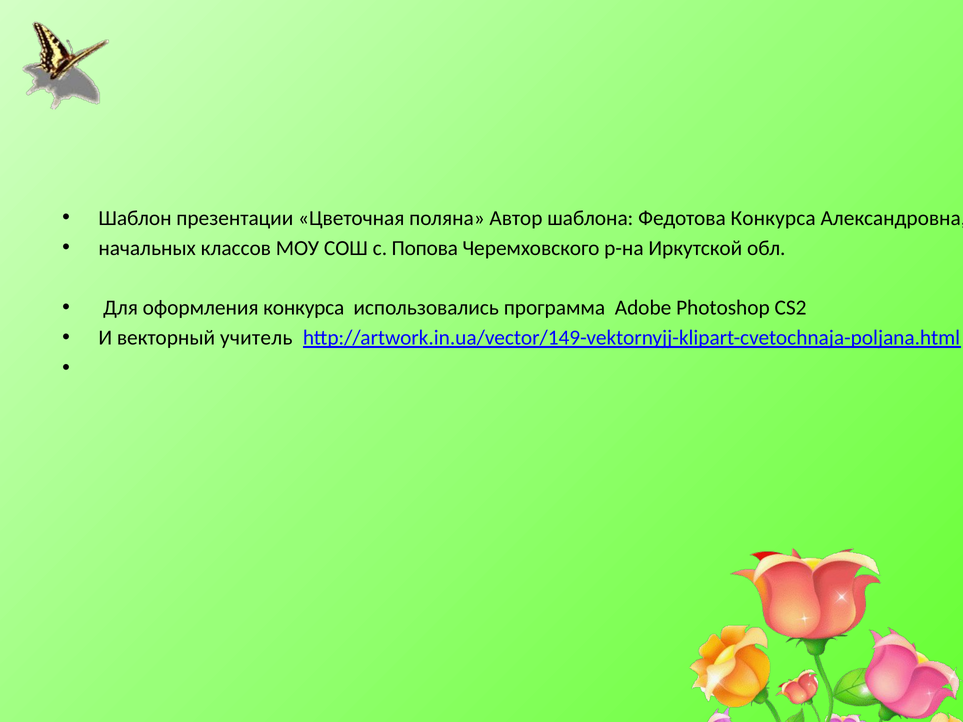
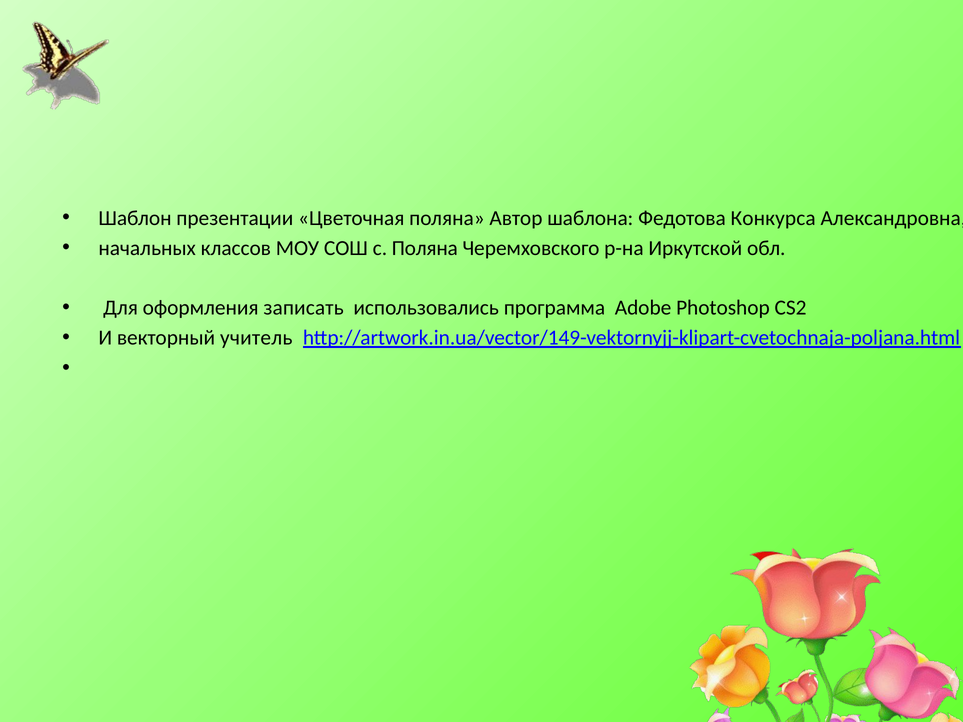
с Попова: Попова -> Поляна (425, 248)
оформления конкурса: конкурса -> записать (304, 308)
